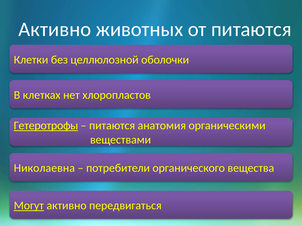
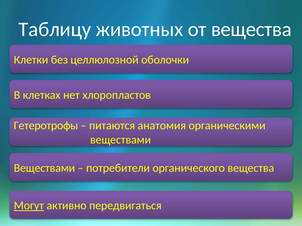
Активно: Активно -> Таблицу (55, 29)
от питаются: питаются -> вещества (251, 29)
Гетеротрофы underline: present -> none (46, 126)
Николаевна: Николаевна -> Веществами (44, 168)
